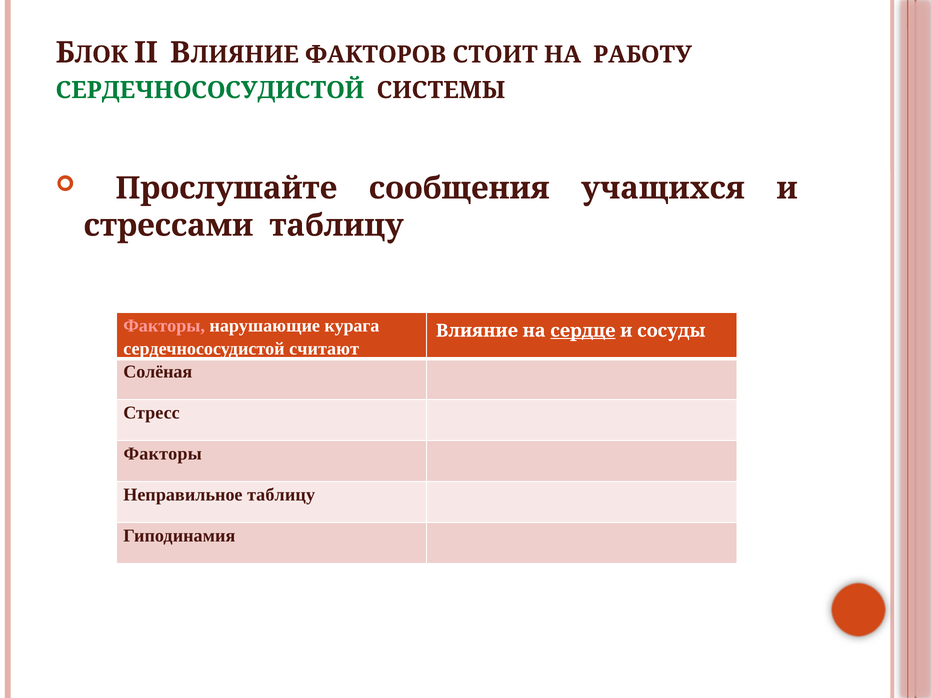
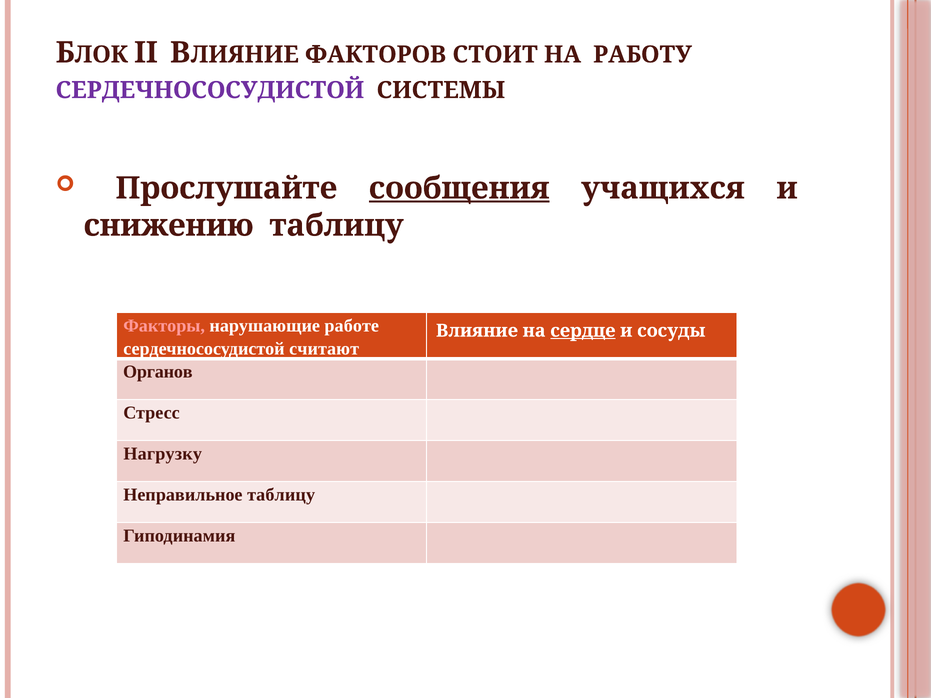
СЕРДЕЧНОСОСУДИСТОЙ colour: green -> purple (210, 90)
сообщения underline: none -> present (459, 188)
стрессами: стрессами -> снижению (169, 226)
курага: курага -> работе (352, 326)
Солёная: Солёная -> Органов (158, 372)
Факторы: Факторы -> Нагрузку (163, 454)
